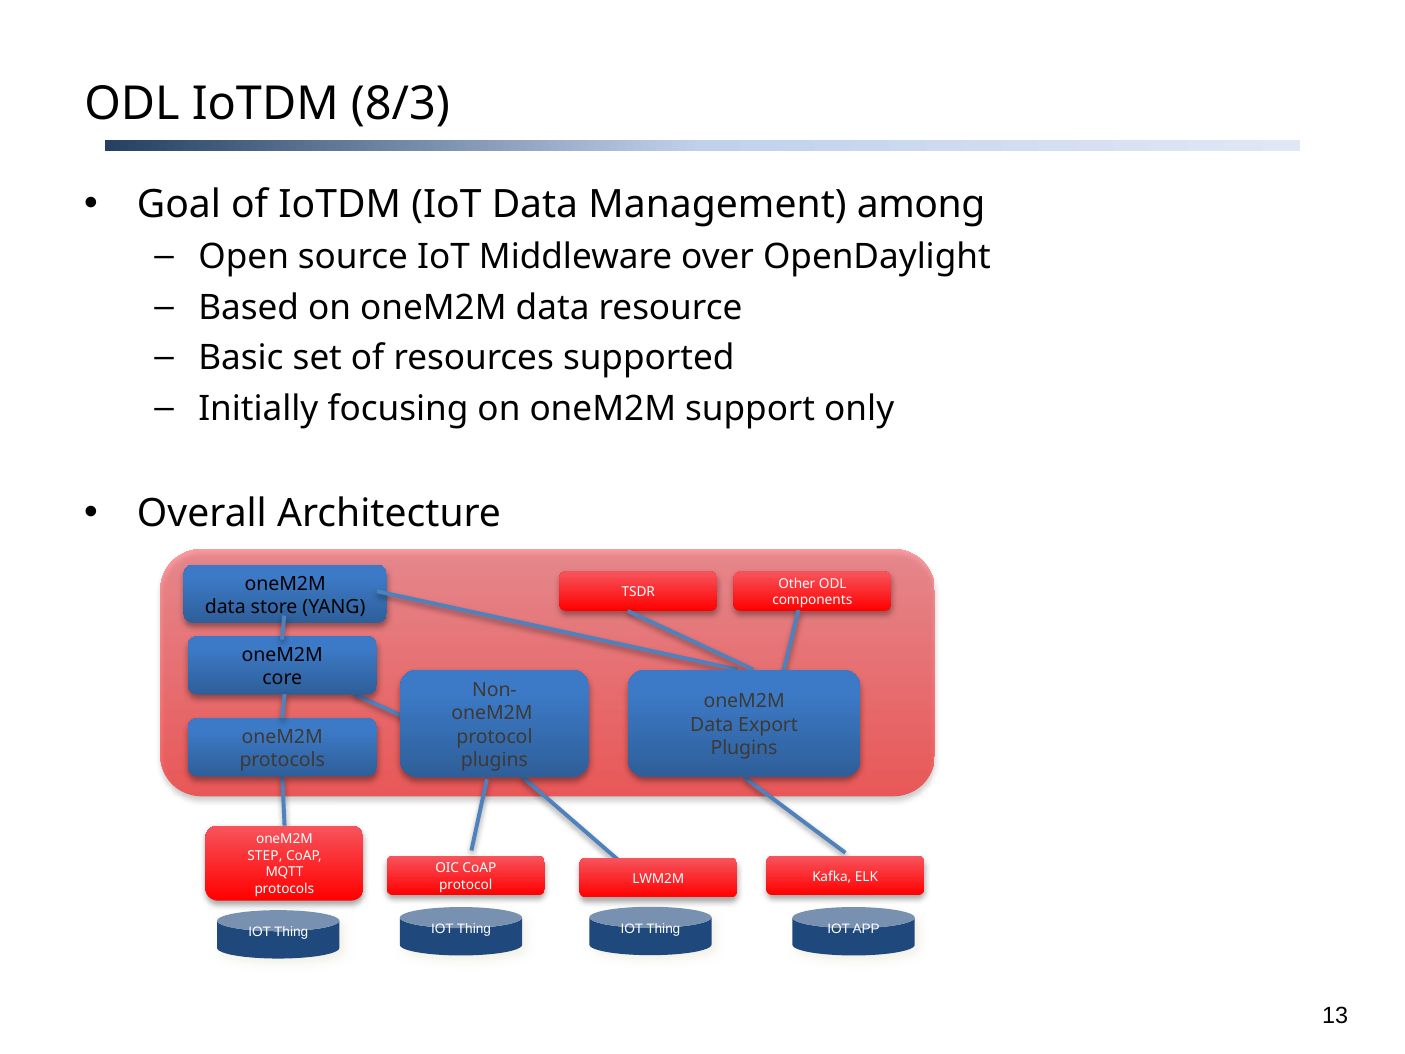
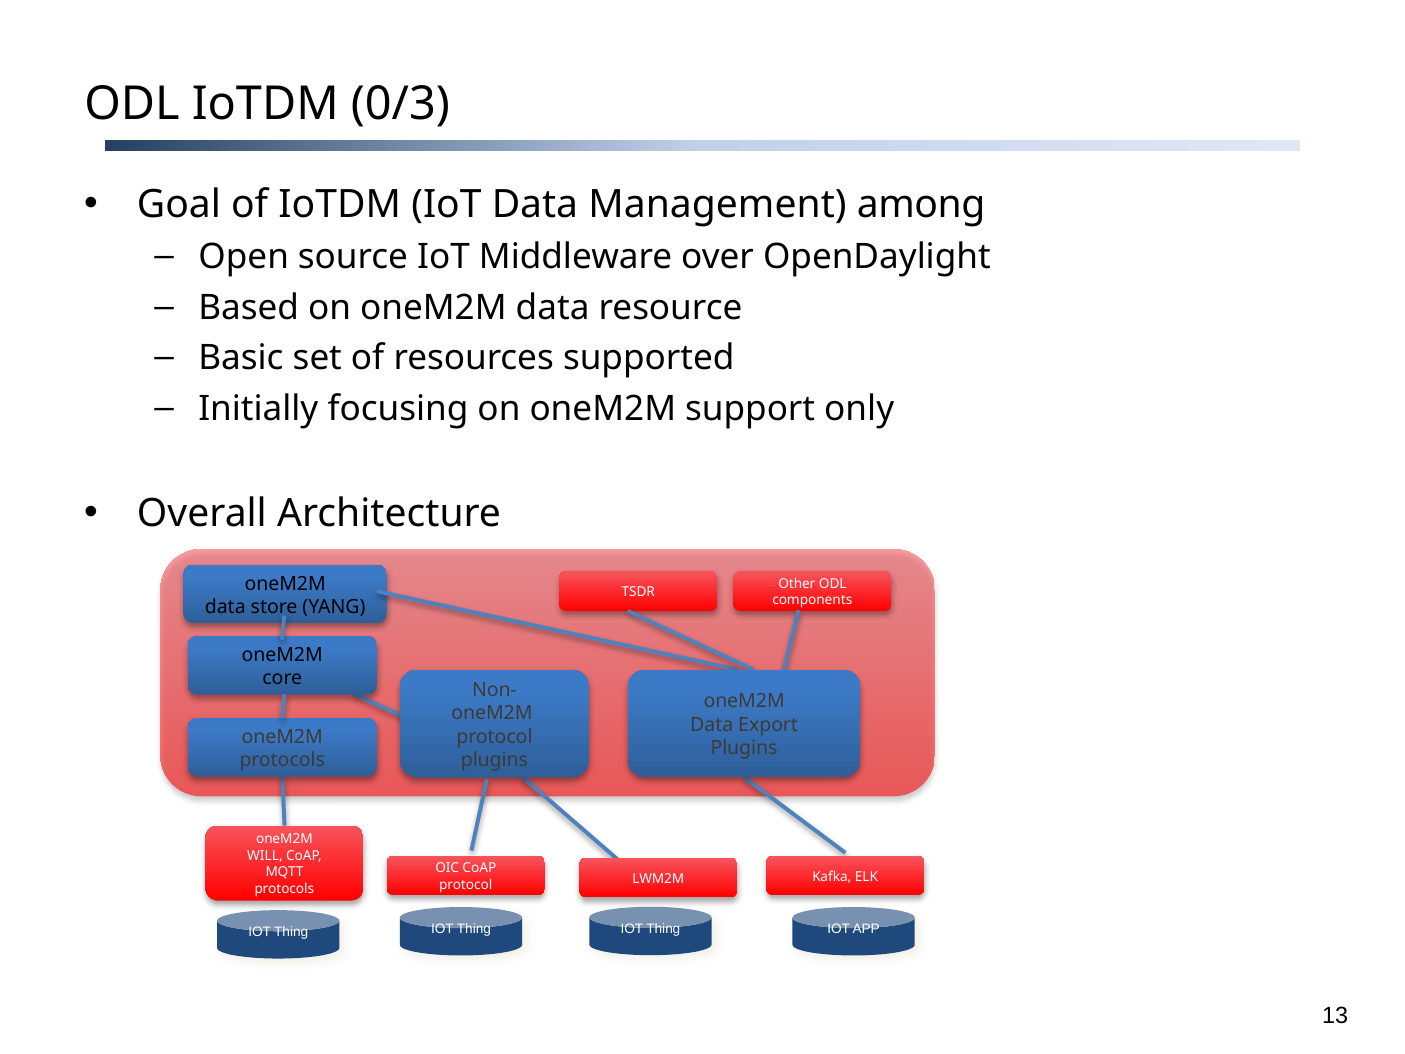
8/3: 8/3 -> 0/3 (400, 104)
STEP: STEP -> WILL (265, 856)
